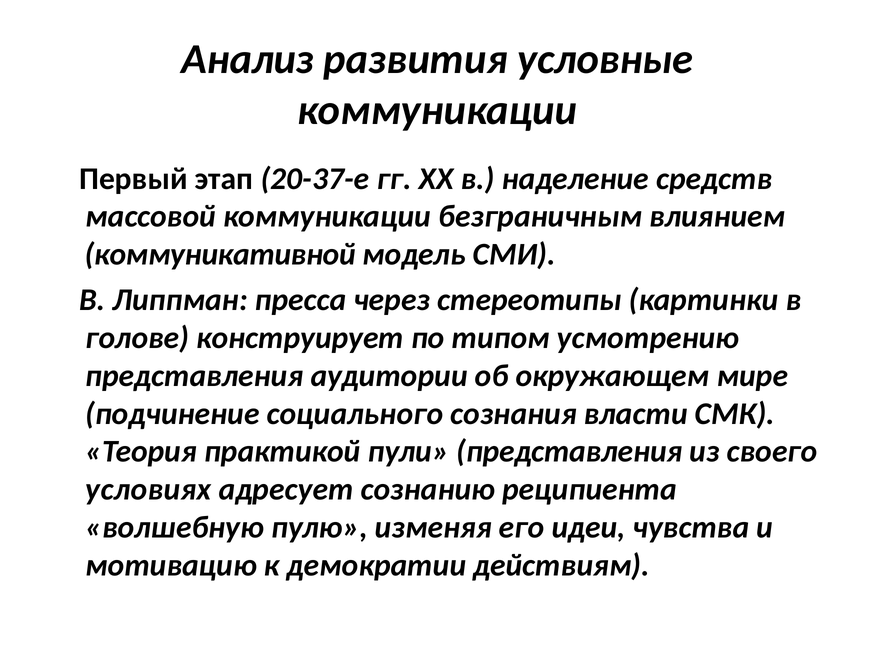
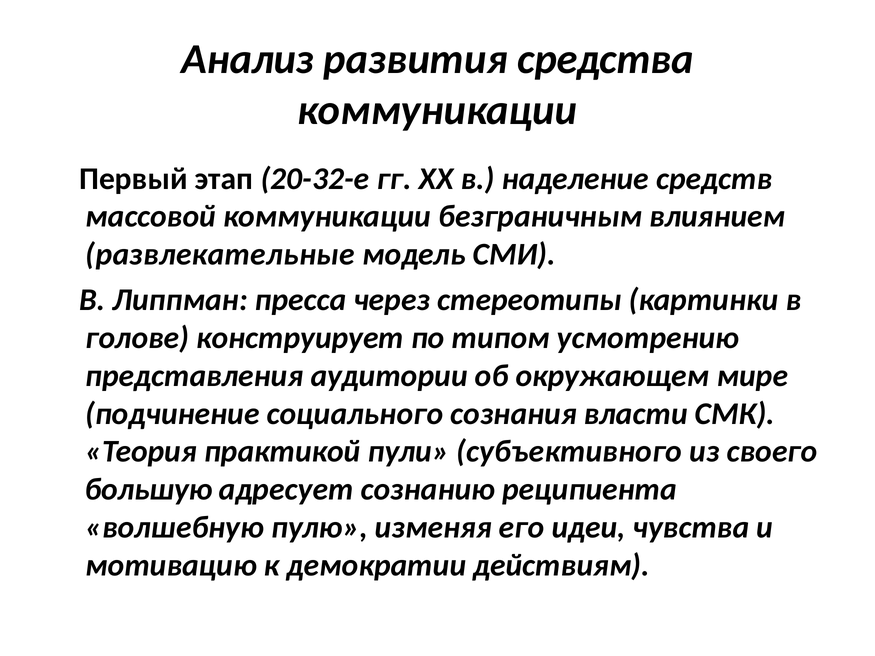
условные: условные -> средства (605, 59)
20-37-е: 20-37-е -> 20-32-е (315, 179)
коммуникативной: коммуникативной -> развлекательные (220, 254)
пули представления: представления -> субъективного (569, 452)
условиях: условиях -> большую (149, 490)
